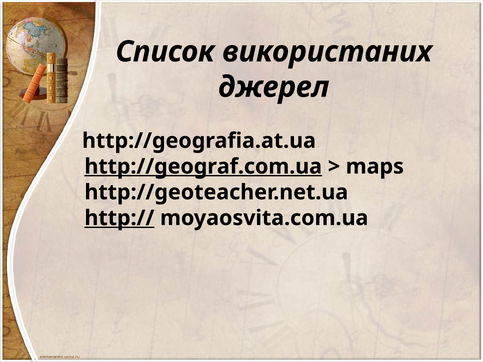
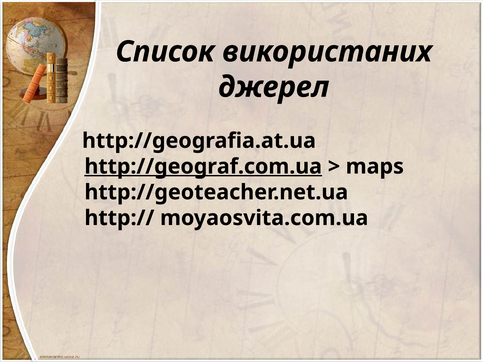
http:// underline: present -> none (119, 218)
